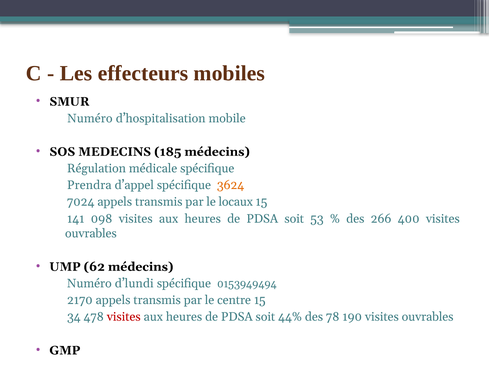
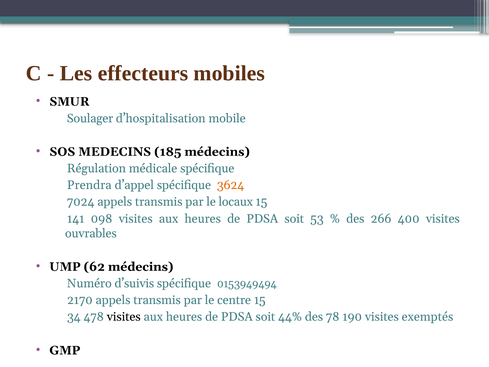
Numéro: Numéro -> Soulager (90, 118)
d’lundi: d’lundi -> d’suivis (134, 283)
visites colour: red -> black (124, 317)
190 visites ouvrables: ouvrables -> exemptés (428, 317)
